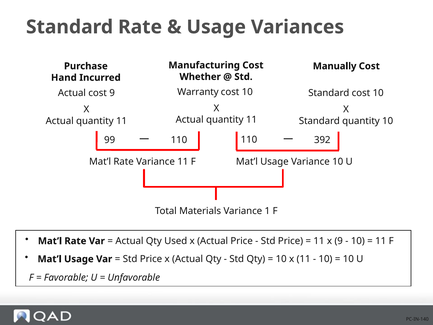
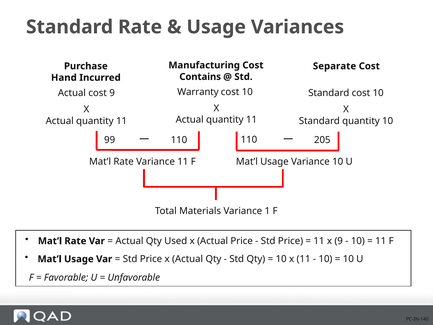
Manually: Manually -> Separate (335, 66)
Whether: Whether -> Contains (200, 77)
392: 392 -> 205 (322, 140)
